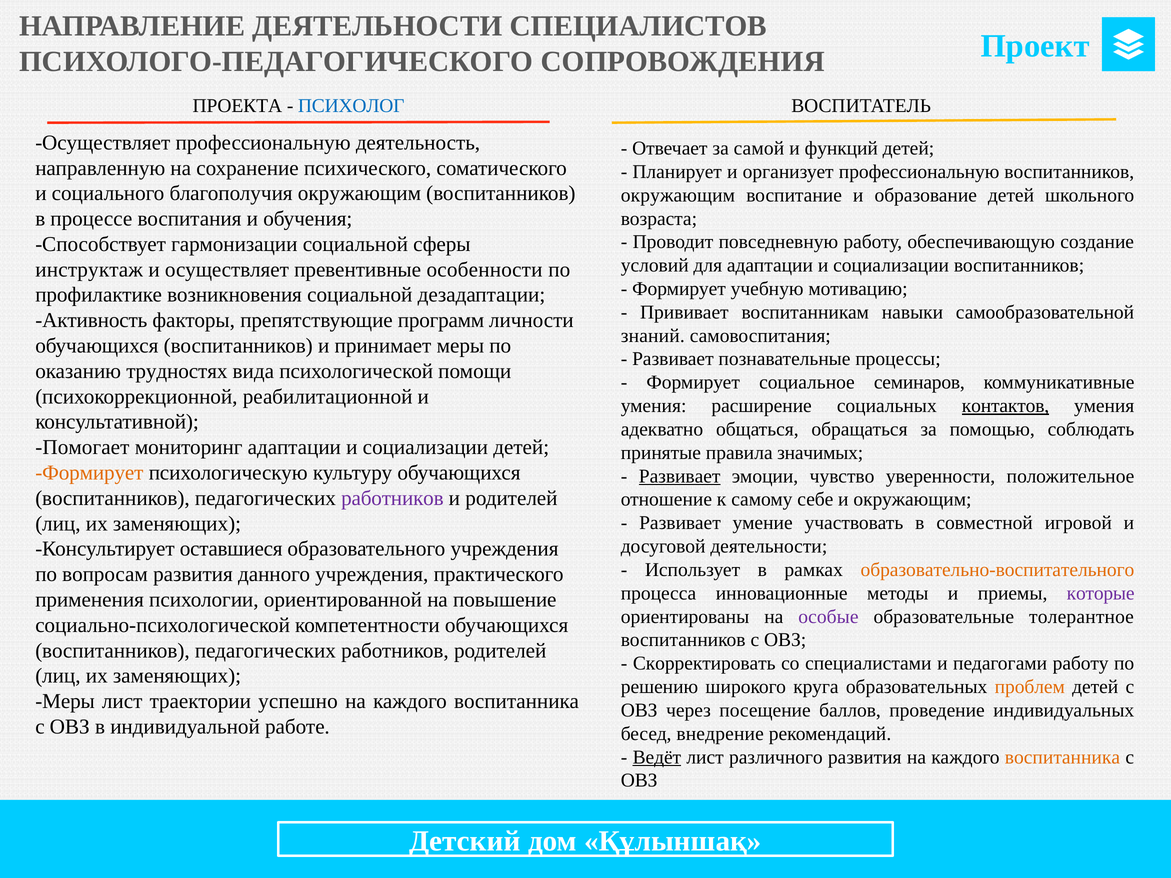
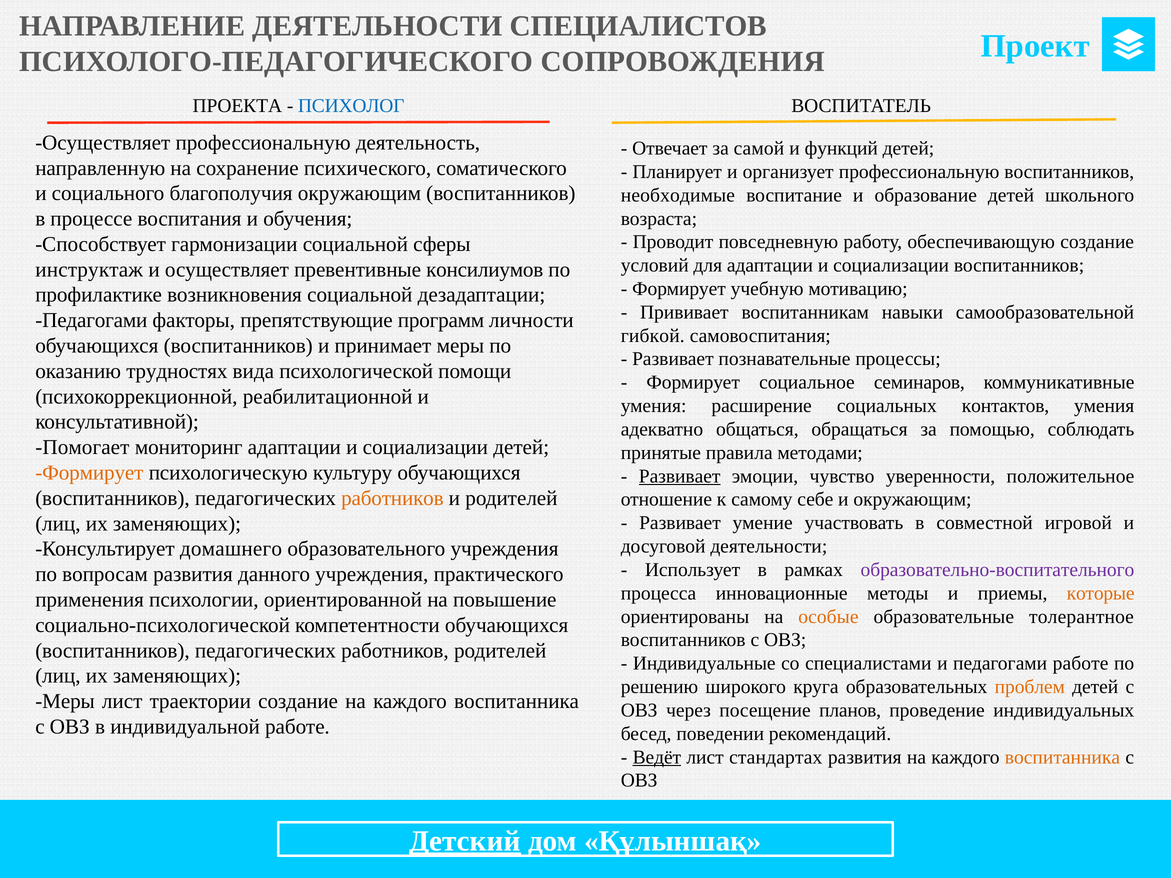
окружающим: окружающим -> необходимые (678, 195)
особенности: особенности -> консилиумов (485, 270)
Активность: Активность -> Педагогами (91, 320)
знаний: знаний -> гибкой (653, 336)
контактов underline: present -> none (1006, 406)
значимых: значимых -> методами (820, 453)
работников colour: purple -> orange (392, 498)
оставшиеся: оставшиеся -> домашнего (231, 549)
образовательно-воспитательного colour: orange -> purple (997, 570)
которые colour: purple -> orange (1101, 593)
особые colour: purple -> orange (828, 617)
Скорректировать: Скорректировать -> Индивидуальные (704, 664)
педагогами работу: работу -> работе (1081, 664)
траектории успешно: успешно -> создание (298, 702)
баллов: баллов -> планов (850, 710)
внедрение: внедрение -> поведении (720, 734)
различного: различного -> стандартах (776, 757)
Детский underline: none -> present (465, 841)
